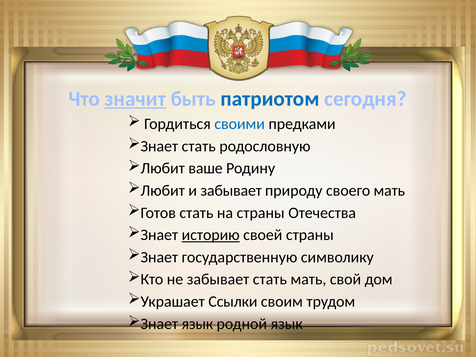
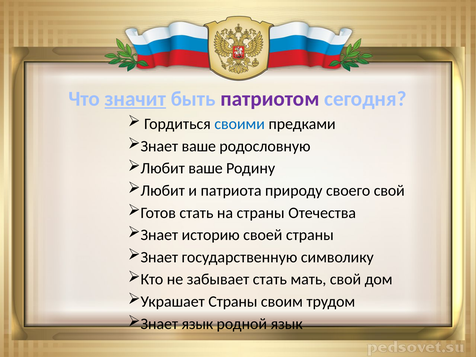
патриотом colour: blue -> purple (270, 99)
Знает стать: стать -> ваше (199, 146)
и забывает: забывает -> патриота (231, 191)
своего мать: мать -> свой (389, 191)
историю underline: present -> none (211, 235)
Украшает Ссылки: Ссылки -> Страны (233, 302)
